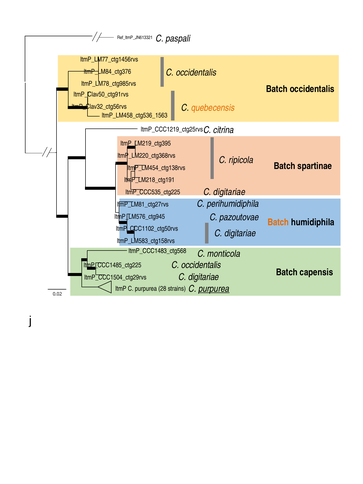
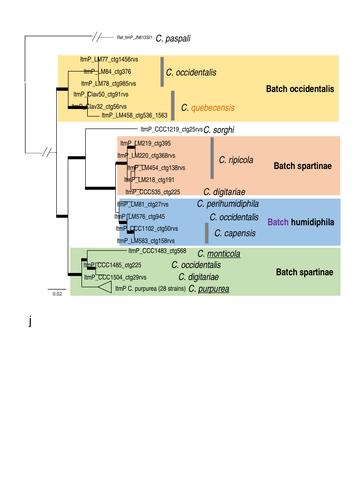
citrina: citrina -> sorghi (224, 130)
pazoutovae: pazoutovae -> occidentalis (239, 217)
Batch colour: orange -> purple (278, 222)
digitariae: digitariae -> capensis (240, 233)
monticola underline: none -> present (224, 254)
capensis: capensis -> spartinae (317, 272)
